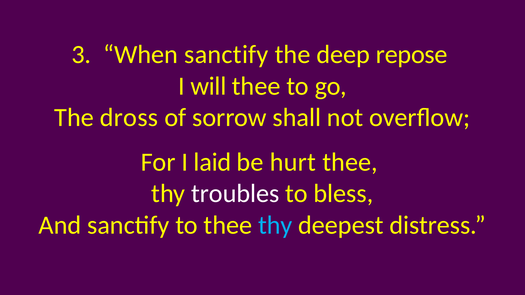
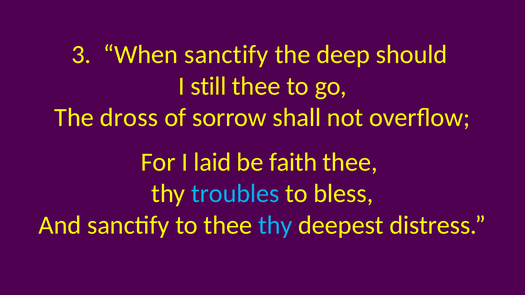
repose: repose -> should (412, 55)
will: will -> still (208, 86)
hurt: hurt -> faith (293, 162)
troubles colour: white -> light blue (235, 194)
